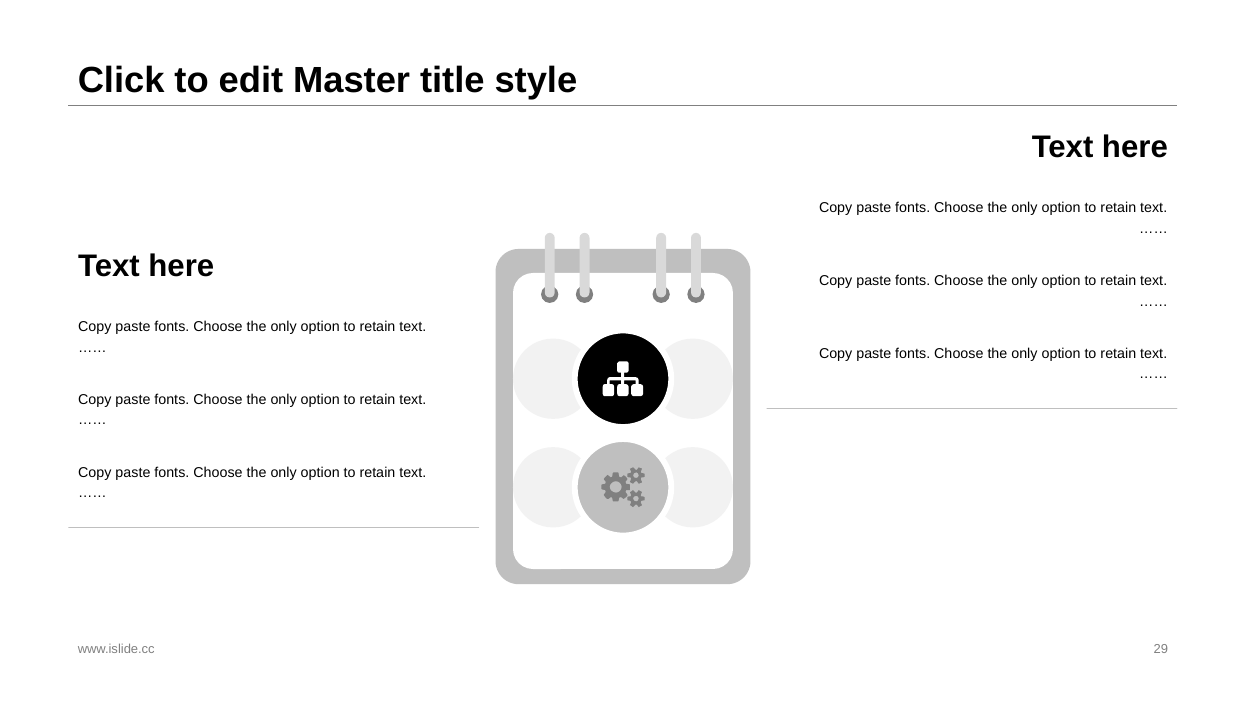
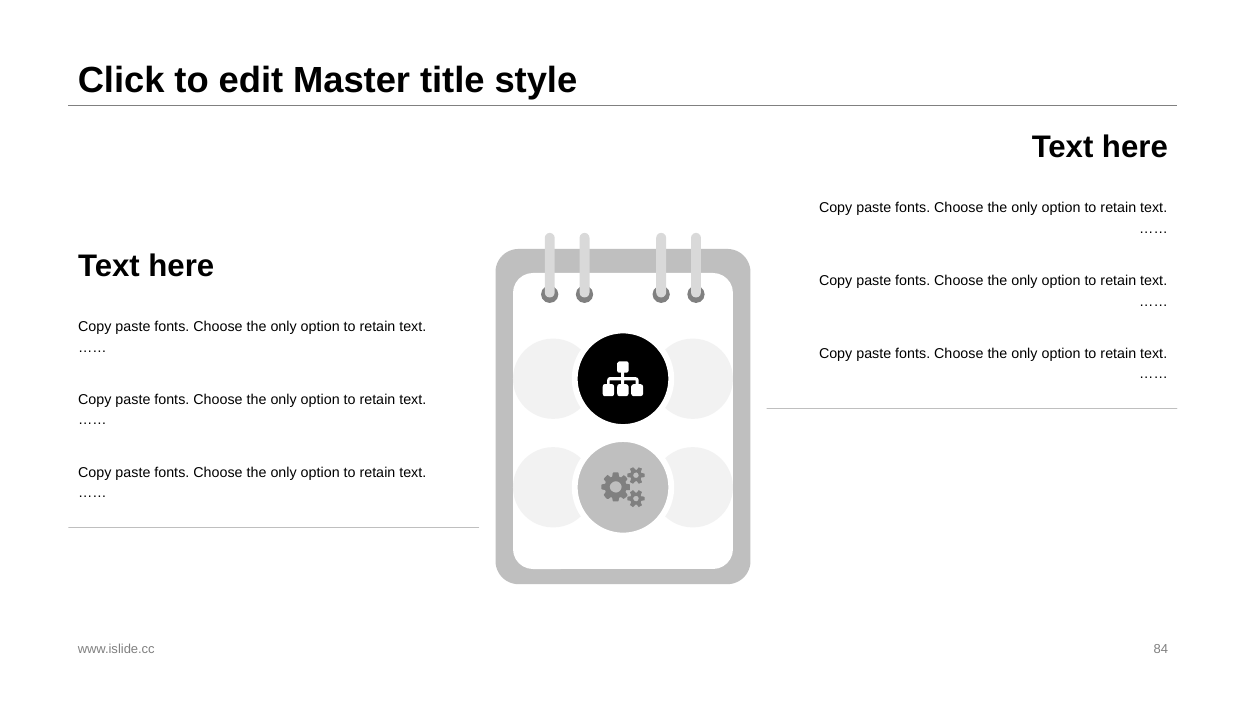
29: 29 -> 84 (1161, 649)
